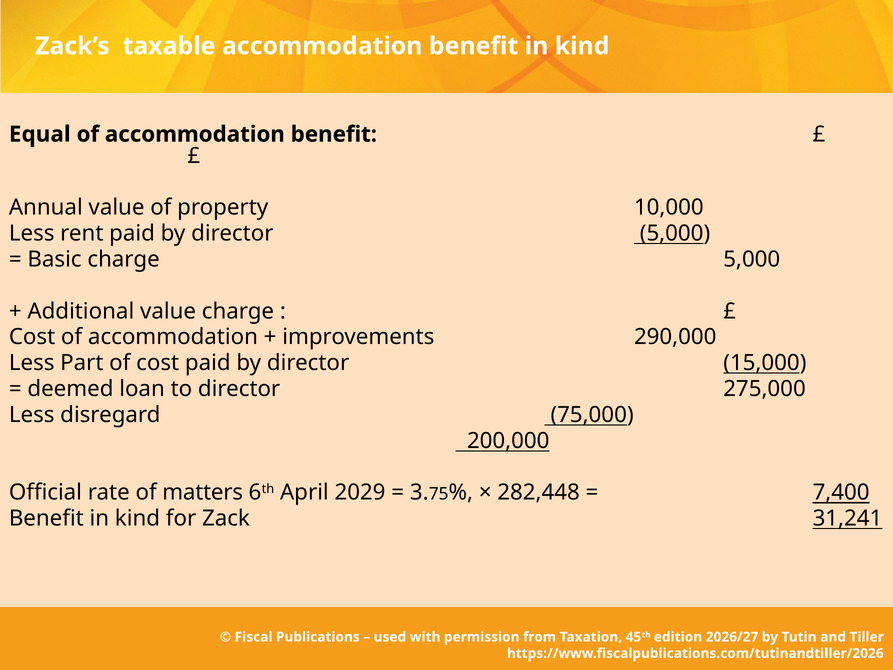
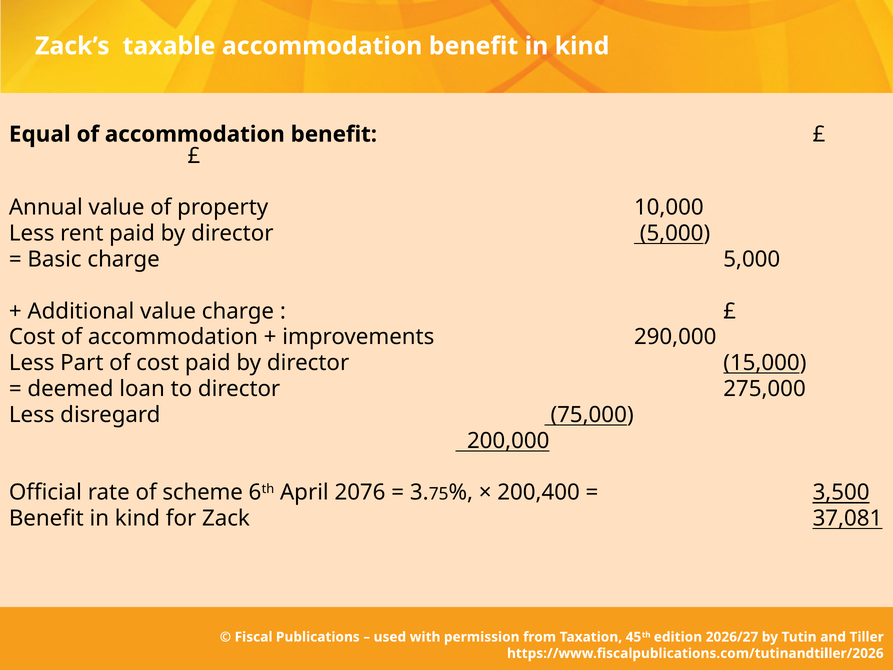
matters: matters -> scheme (203, 492)
2029: 2029 -> 2076 (360, 492)
282,448: 282,448 -> 200,400 (539, 492)
7,400: 7,400 -> 3,500 (841, 492)
31,241: 31,241 -> 37,081 (847, 518)
